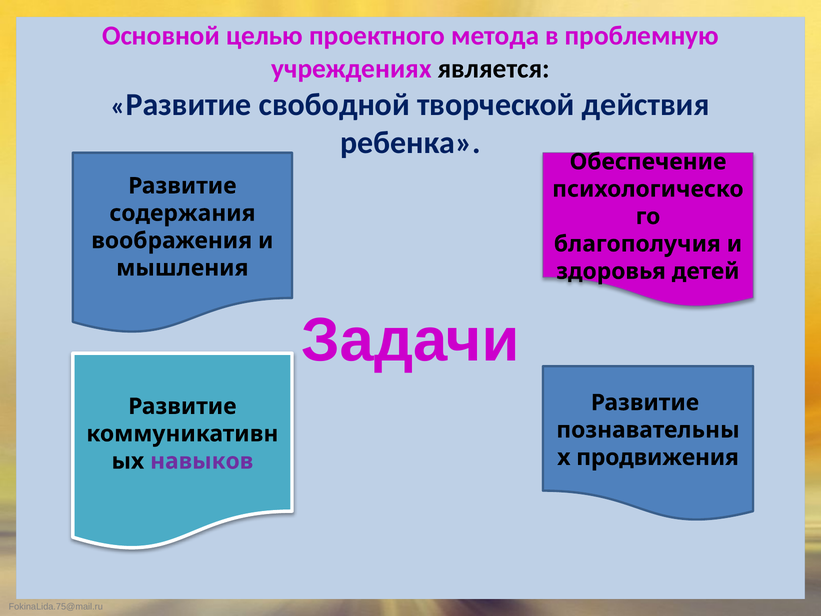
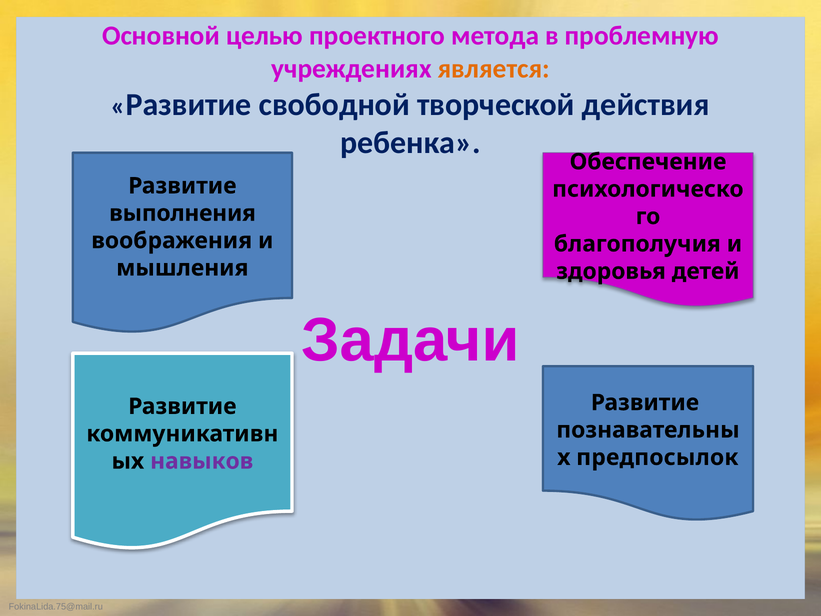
является colour: black -> orange (494, 69)
содержания: содержания -> выполнения (183, 213)
продвижения: продвижения -> предпосылок (657, 457)
